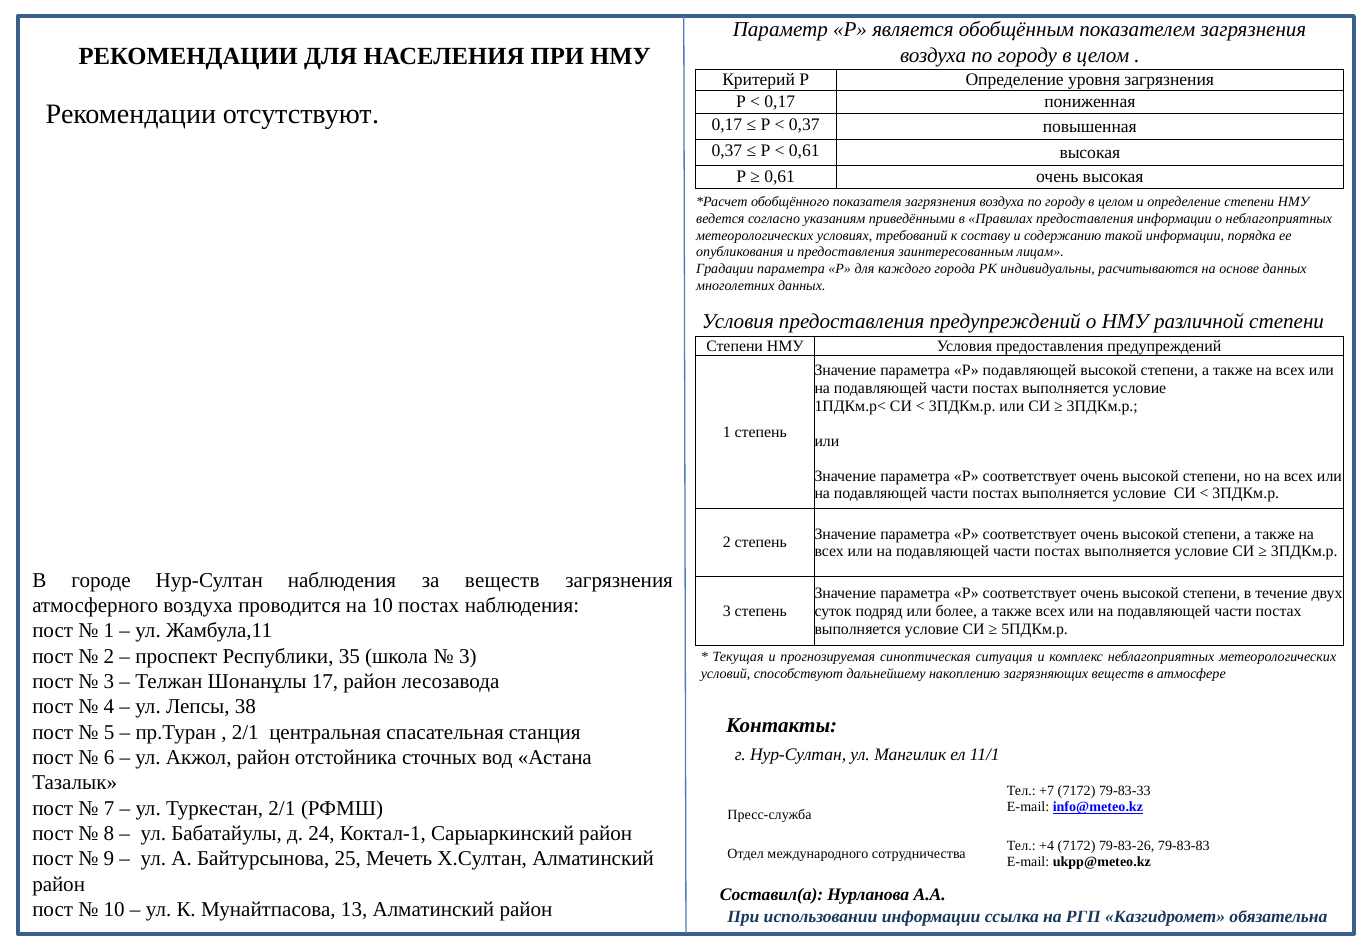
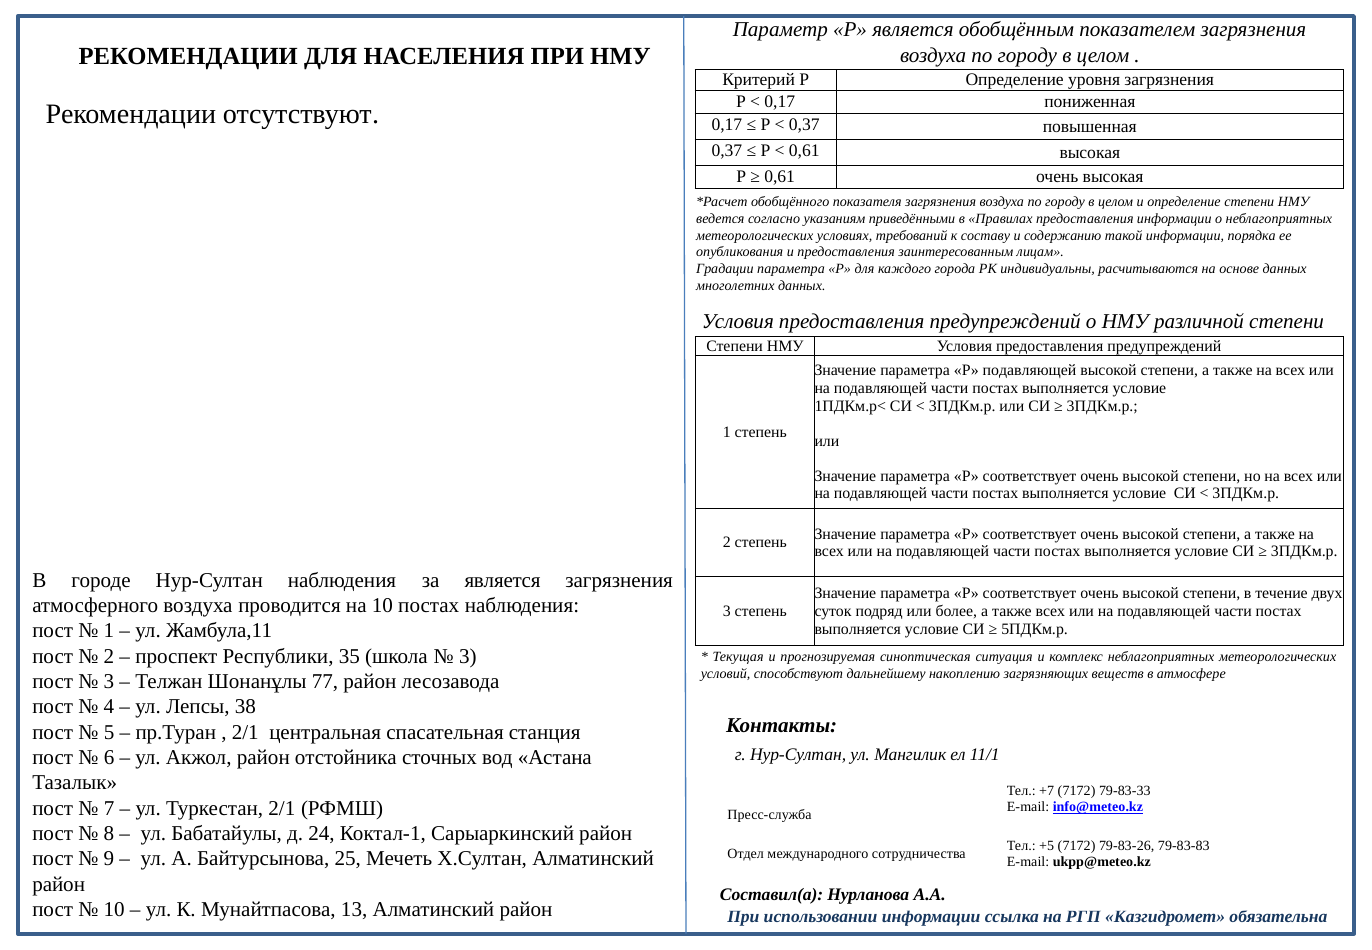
за веществ: веществ -> является (502, 580)
17: 17 -> 77 (325, 681)
+4: +4 -> +5 (1047, 846)
